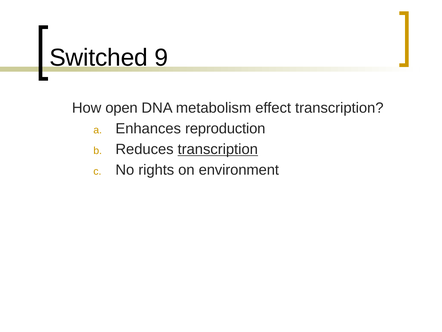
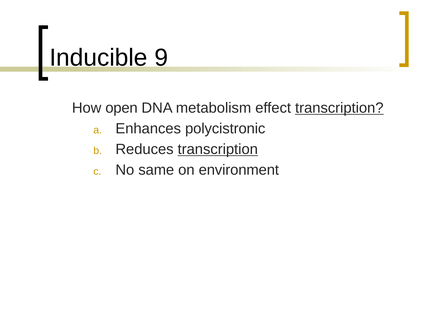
Switched: Switched -> Inducible (99, 58)
transcription underline: none -> present (339, 108)
reproduction: reproduction -> polycistronic (225, 128)
rights: rights -> same (156, 170)
